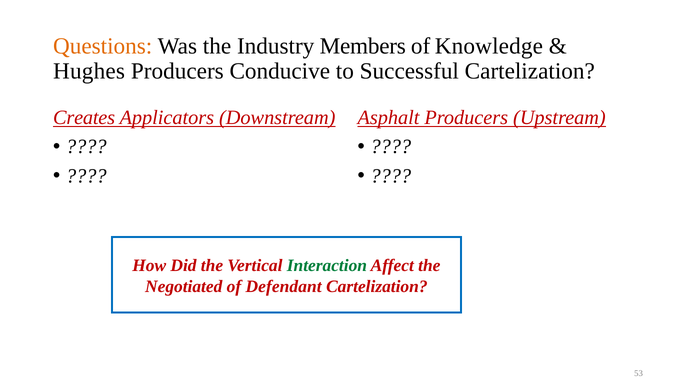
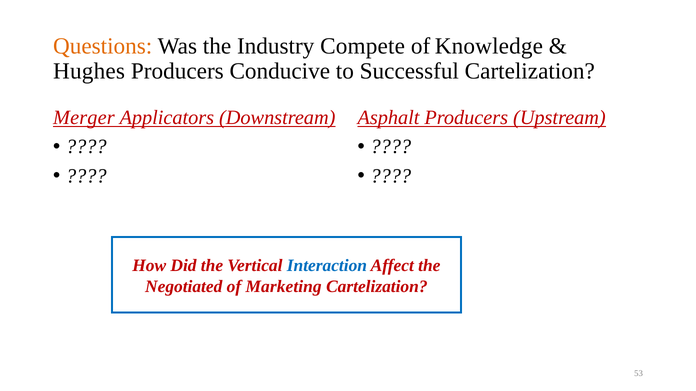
Members: Members -> Compete (363, 46)
Creates: Creates -> Merger (84, 118)
Interaction colour: green -> blue (327, 266)
Defendant: Defendant -> Marketing (284, 287)
